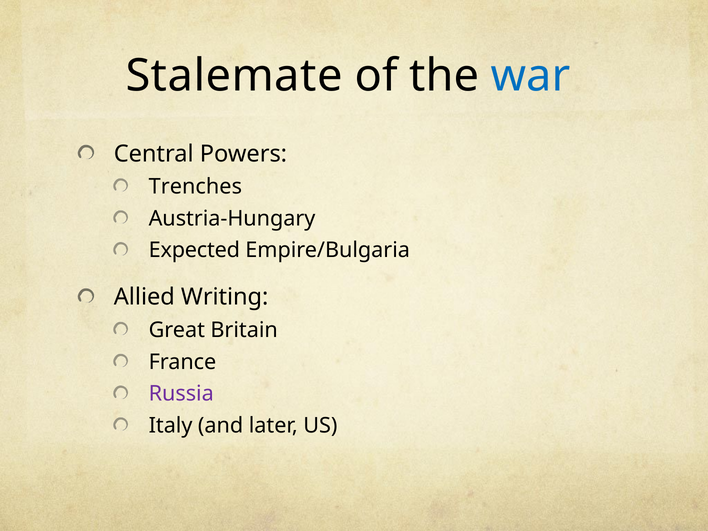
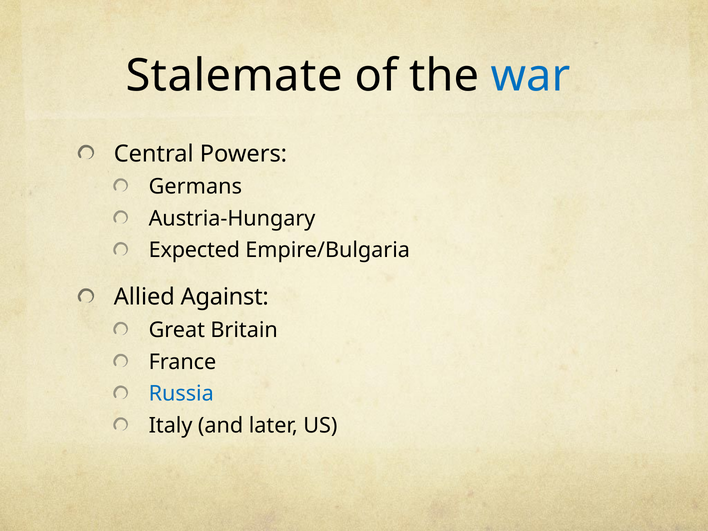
Trenches: Trenches -> Germans (195, 187)
Writing: Writing -> Against (225, 297)
Russia colour: purple -> blue (181, 394)
